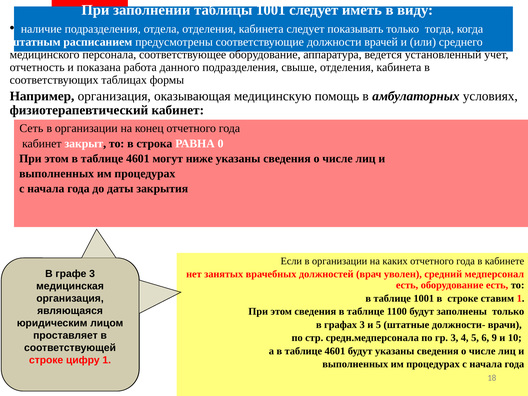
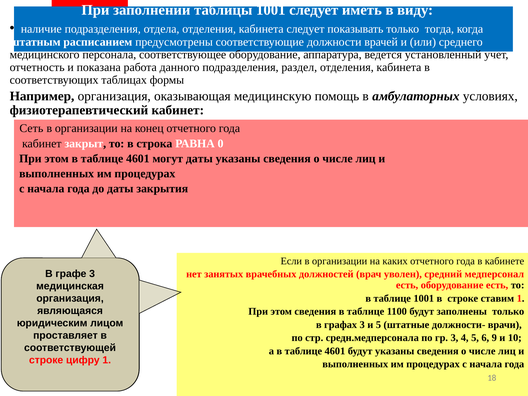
свыше: свыше -> раздел (299, 67)
могут ниже: ниже -> даты (199, 158)
